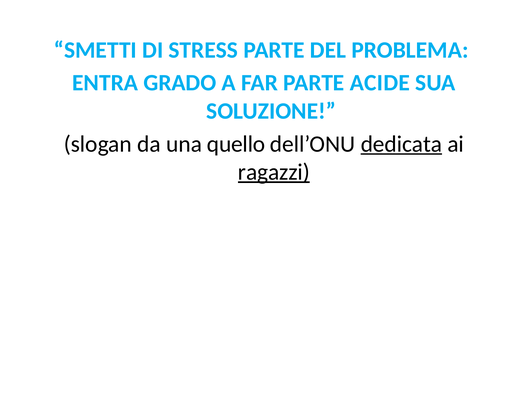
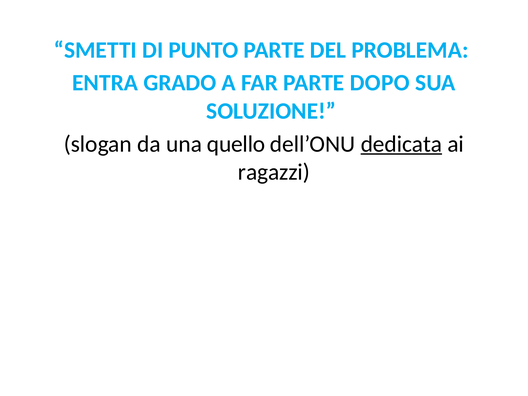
STRESS: STRESS -> PUNTO (203, 50)
ACIDE: ACIDE -> DOPO (380, 83)
ragazzi underline: present -> none (274, 172)
